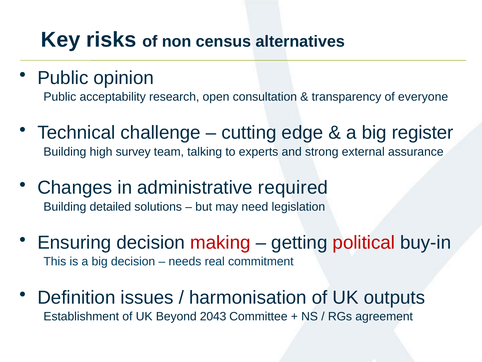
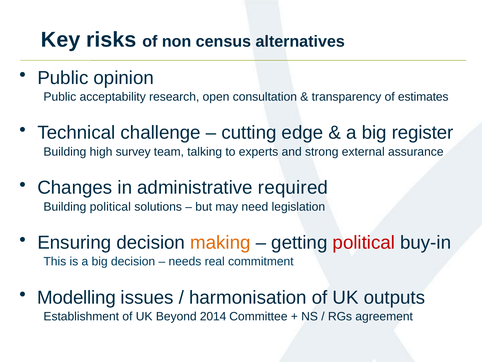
everyone: everyone -> estimates (423, 97)
Building detailed: detailed -> political (110, 206)
making colour: red -> orange (220, 242)
Definition: Definition -> Modelling (77, 297)
2043: 2043 -> 2014 (213, 316)
